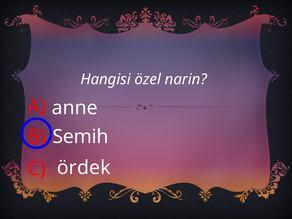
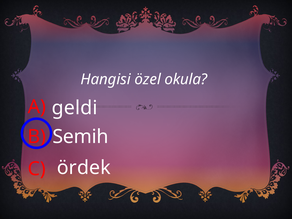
narin: narin -> okula (186, 79)
anne: anne -> geldi (75, 108)
